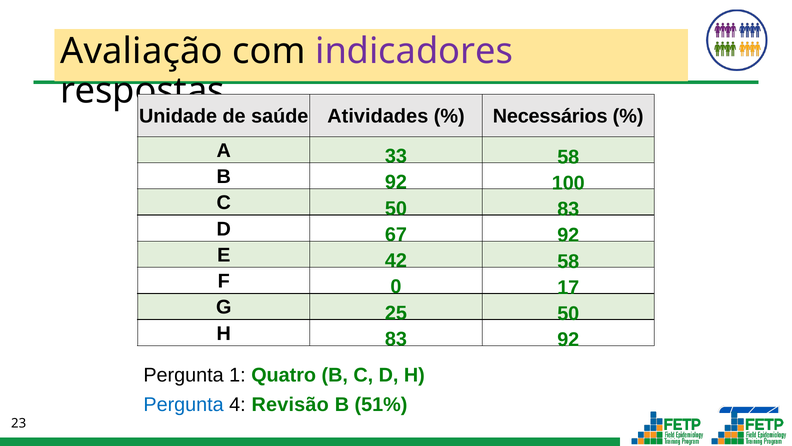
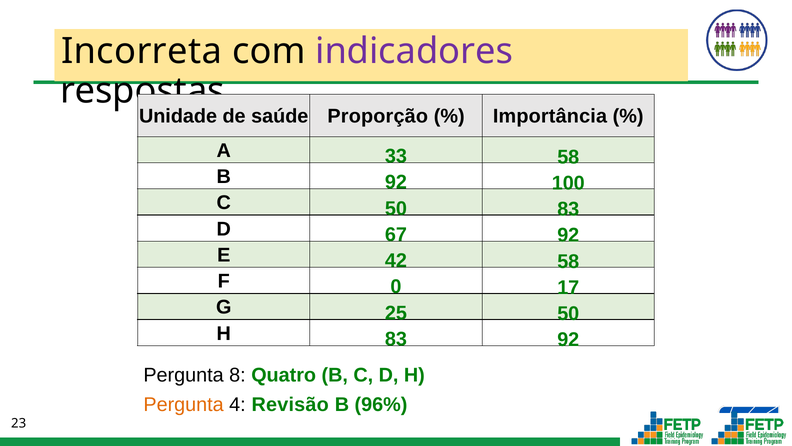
Avaliação: Avaliação -> Incorreta (141, 51)
Atividades: Atividades -> Proporção (378, 116)
Necessários: Necessários -> Importância (550, 116)
1: 1 -> 8 (237, 375)
Pergunta colour: blue -> orange (184, 404)
51%: 51% -> 96% (381, 404)
